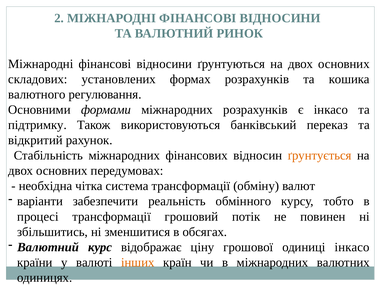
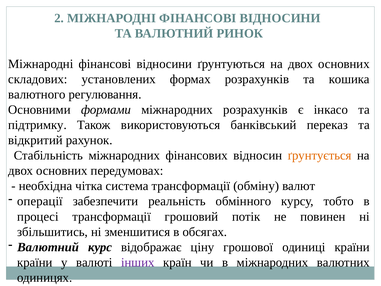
варіанти: варіанти -> операції (40, 201)
одиниці інкасо: інкасо -> країни (352, 247)
інших colour: orange -> purple (138, 262)
